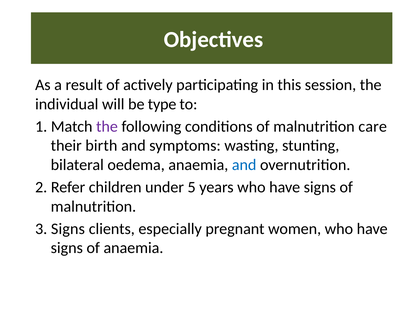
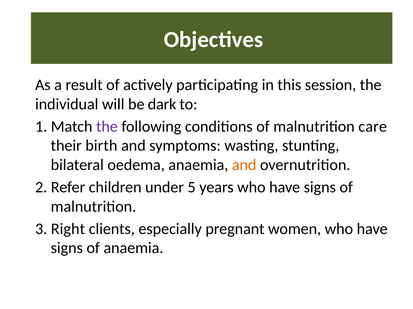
type: type -> dark (162, 104)
and colour: blue -> orange (244, 165)
3 Signs: Signs -> Right (68, 229)
